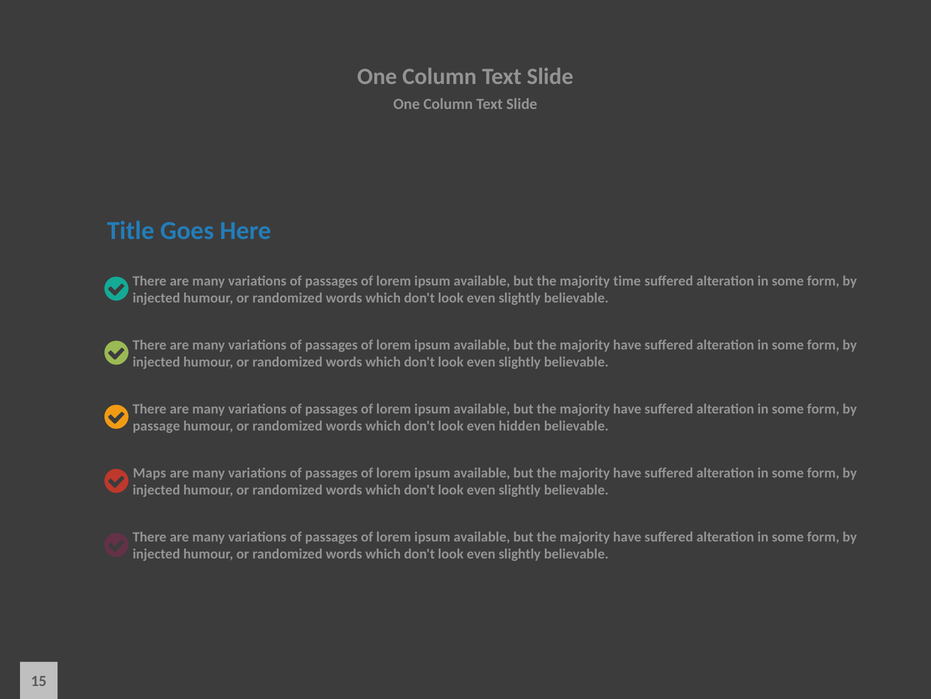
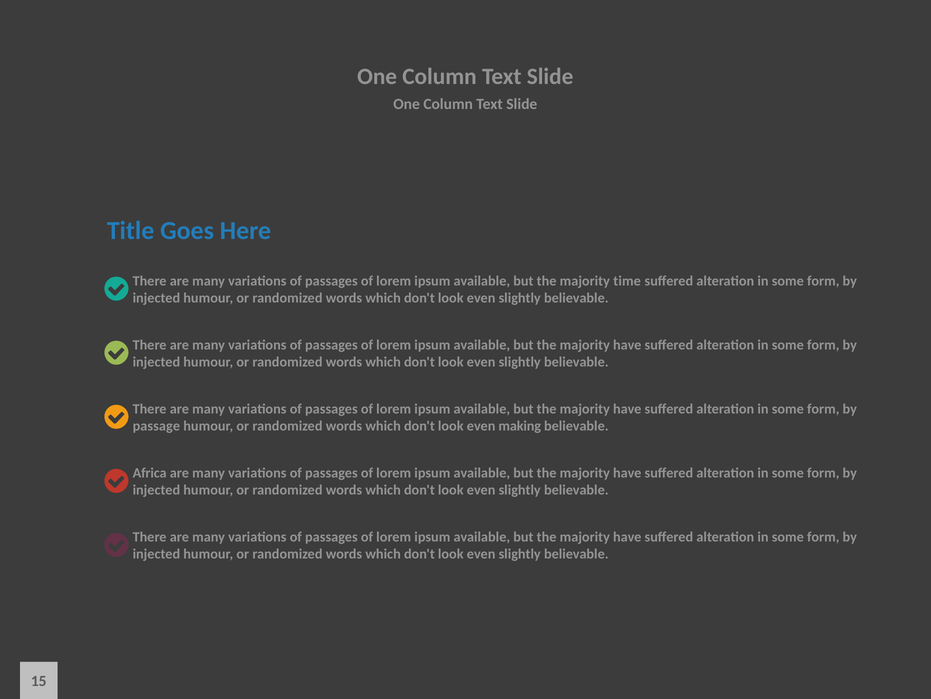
hidden: hidden -> making (520, 426)
Maps: Maps -> Africa (150, 473)
